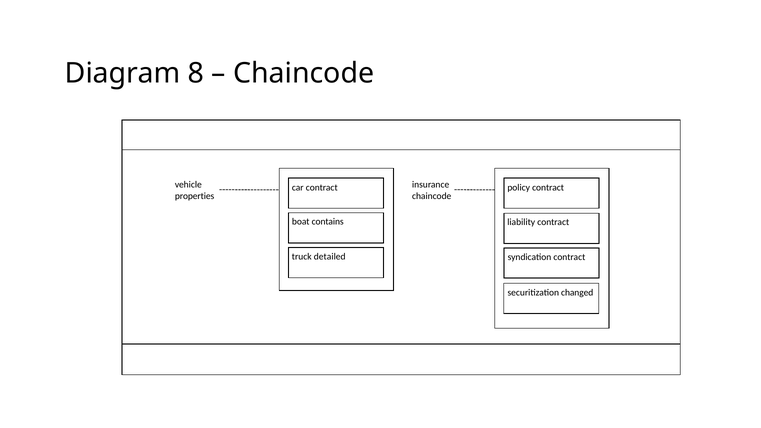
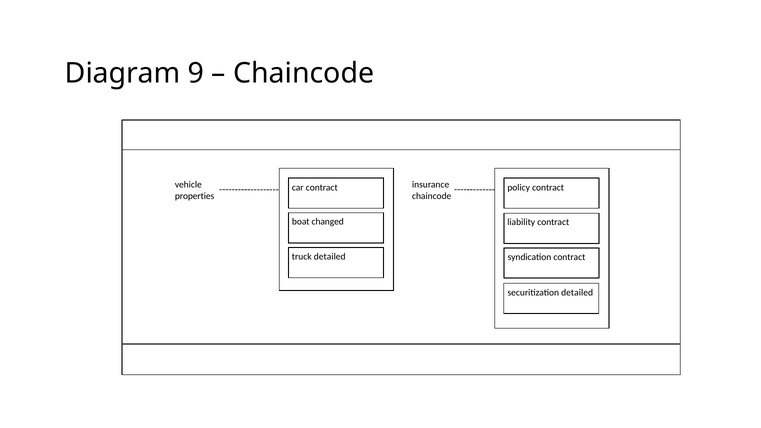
8: 8 -> 9 (196, 73)
contains: contains -> changed (328, 222)
securitization changed: changed -> detailed (577, 293)
